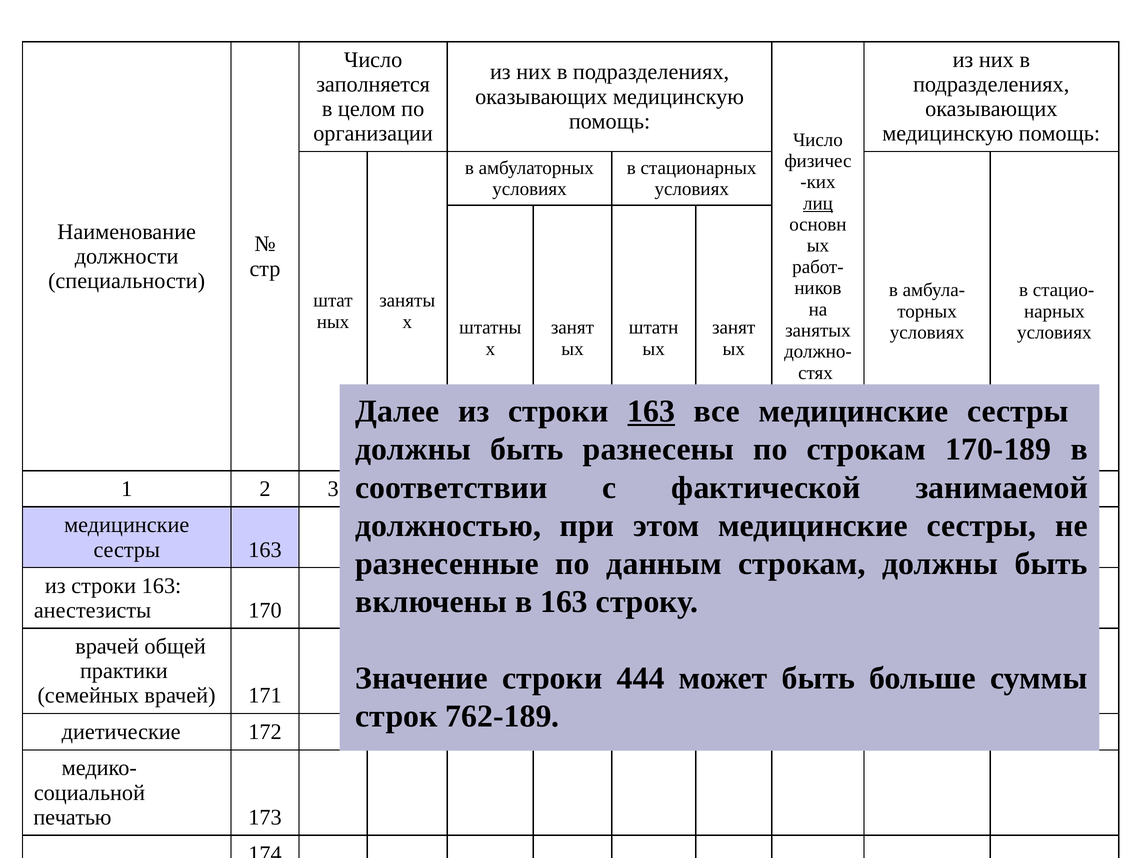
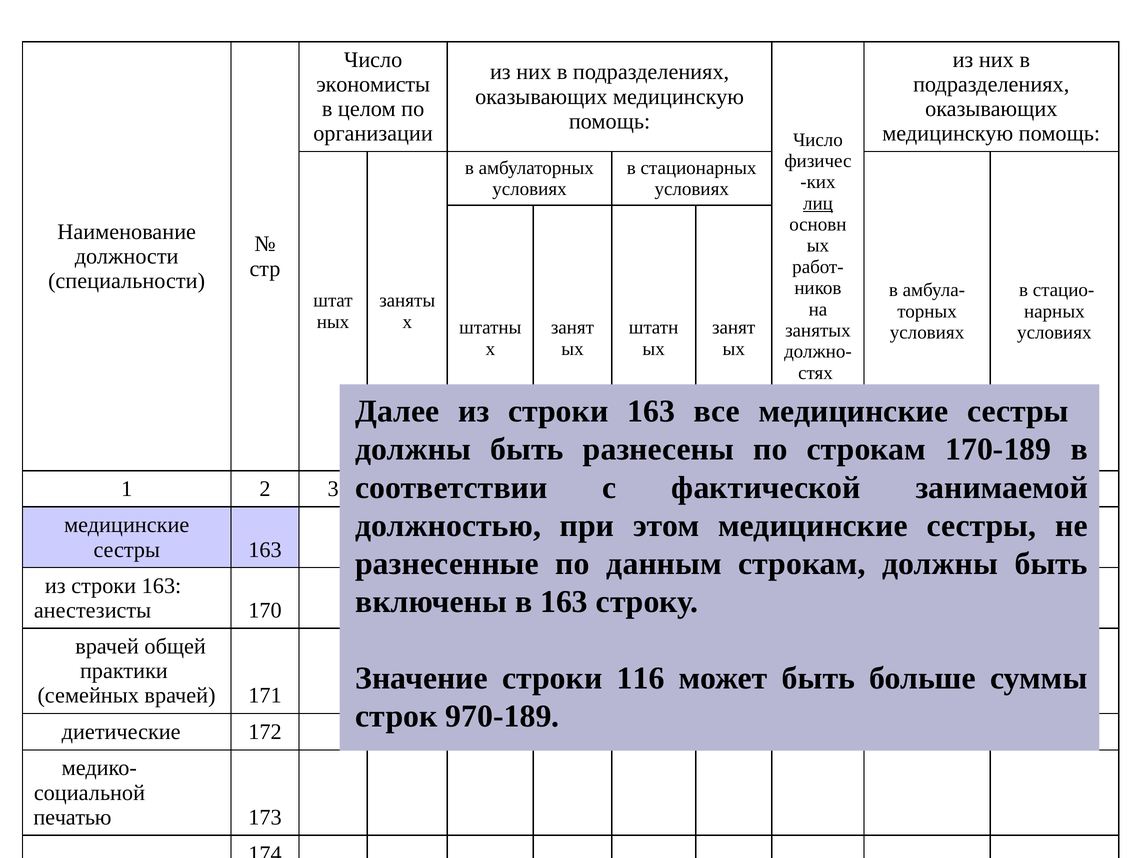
заполняется: заполняется -> экономисты (373, 84)
163 underline: present -> none (651, 411)
444: 444 -> 116 (641, 678)
762-189: 762-189 -> 970-189 (502, 716)
